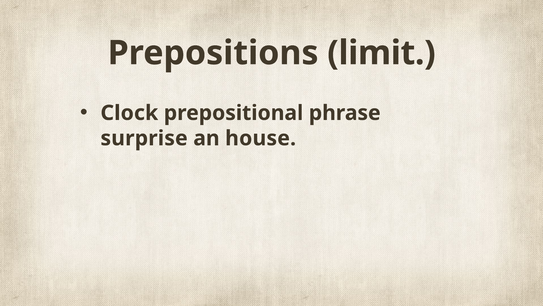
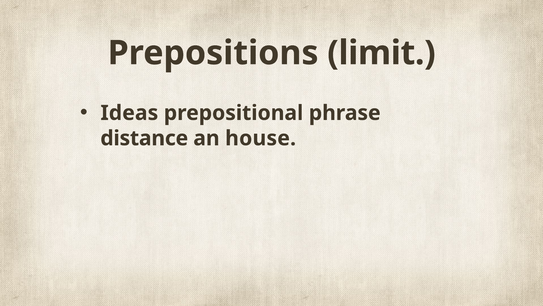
Clock: Clock -> Ideas (129, 113)
surprise: surprise -> distance (144, 138)
